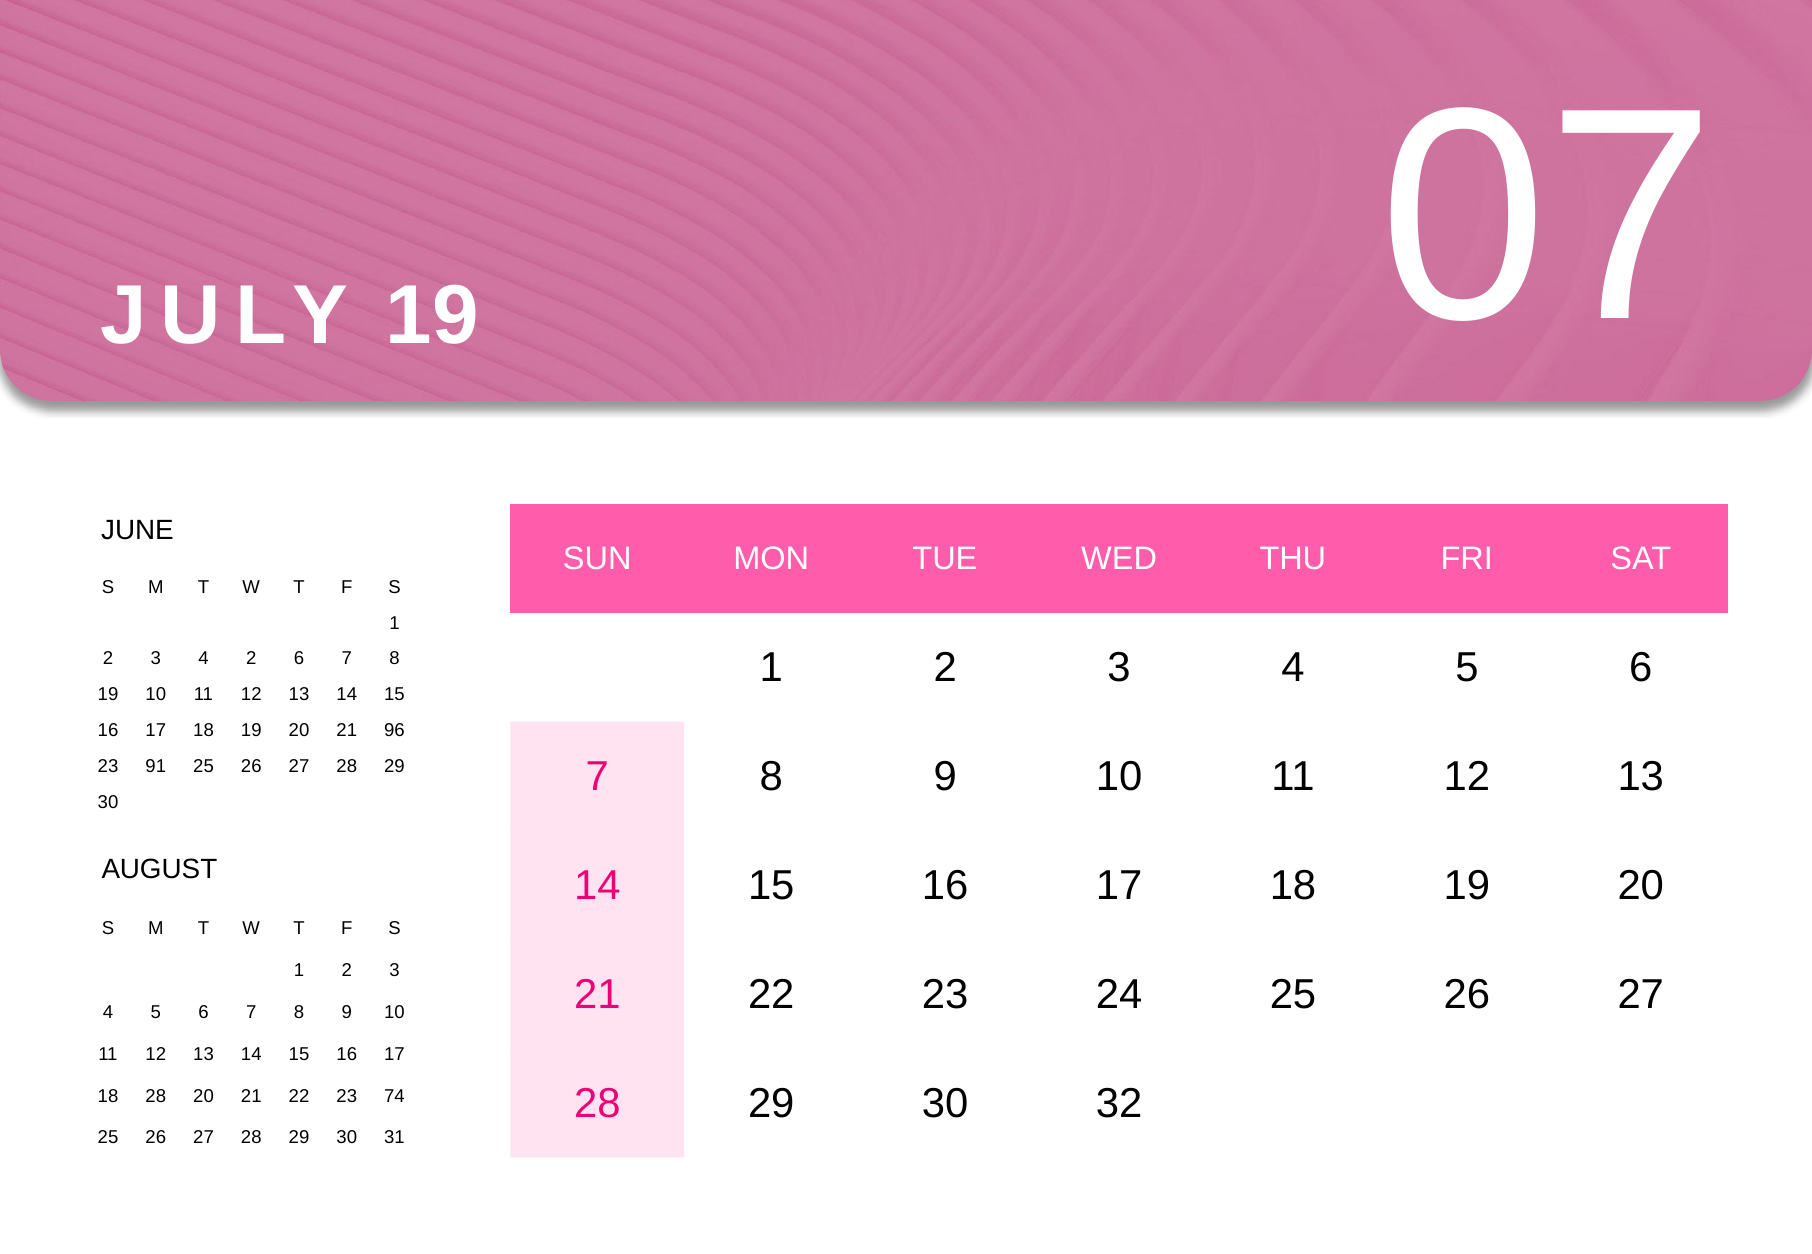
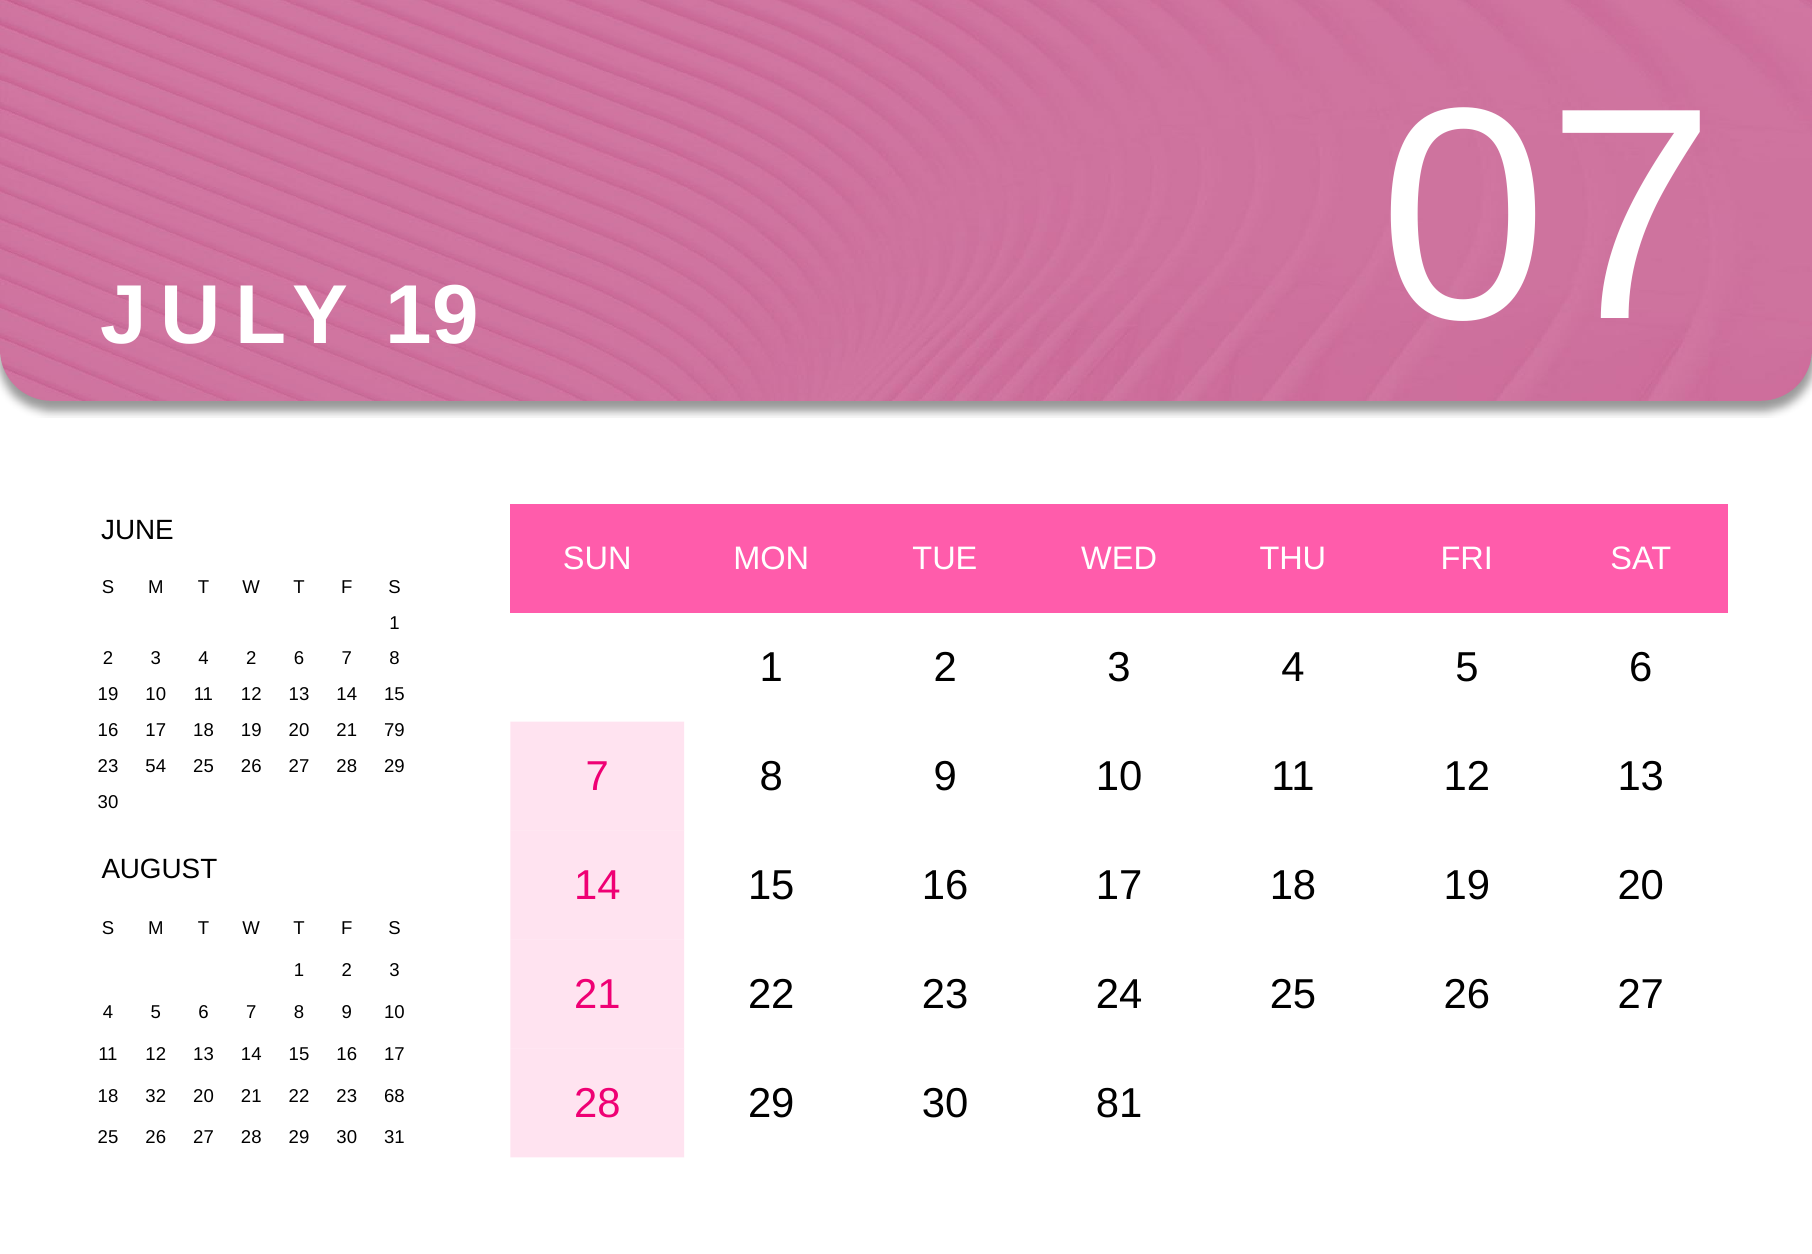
96: 96 -> 79 (394, 731)
91: 91 -> 54 (156, 766)
32: 32 -> 81 (1119, 1104)
18 28: 28 -> 32 (156, 1096)
74: 74 -> 68 (394, 1096)
